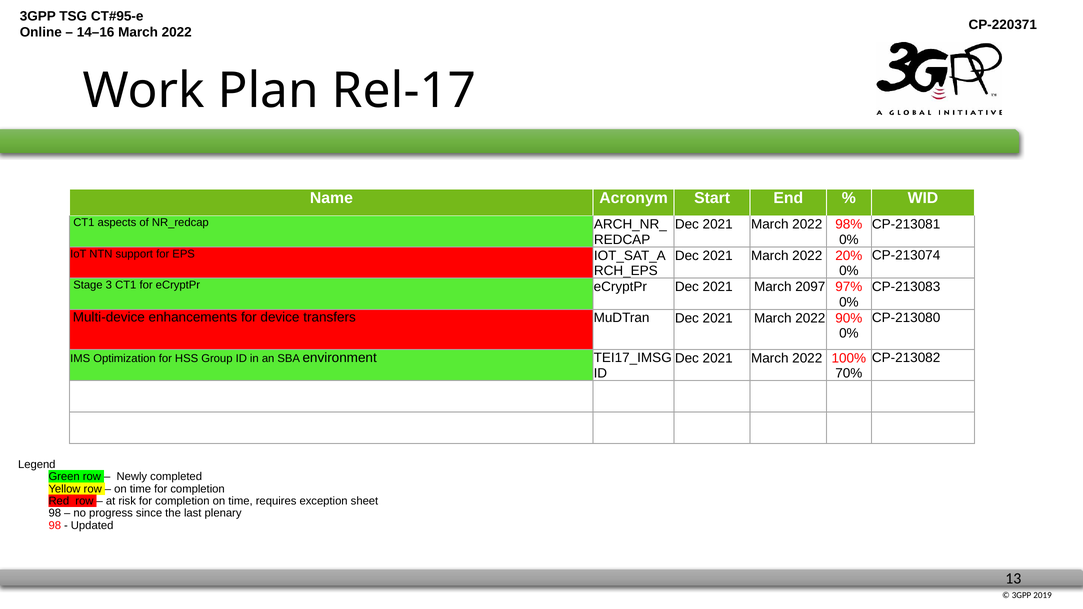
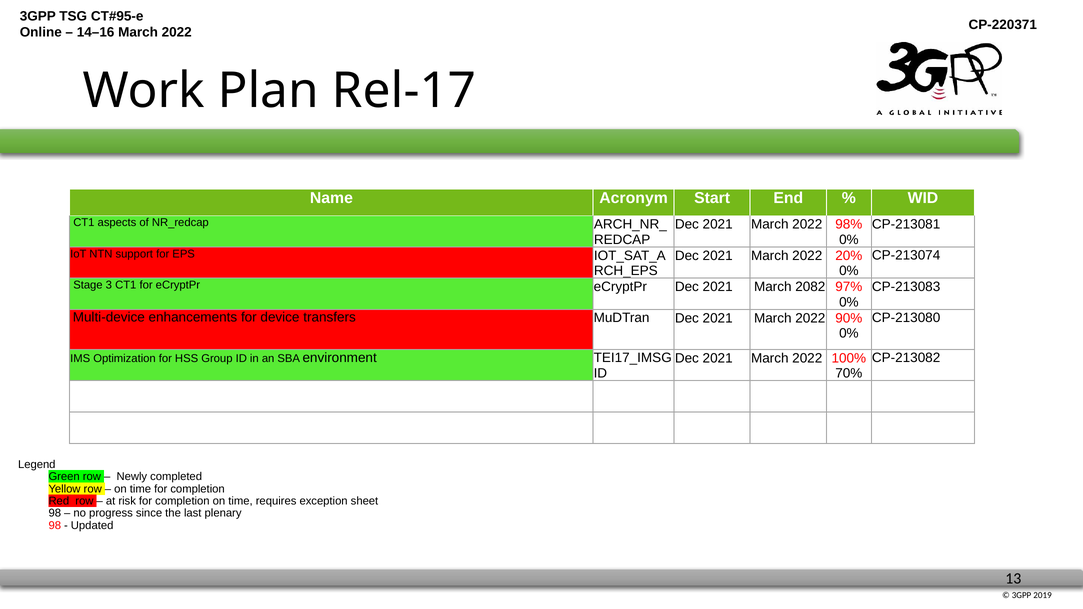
2097: 2097 -> 2082 (810, 287)
